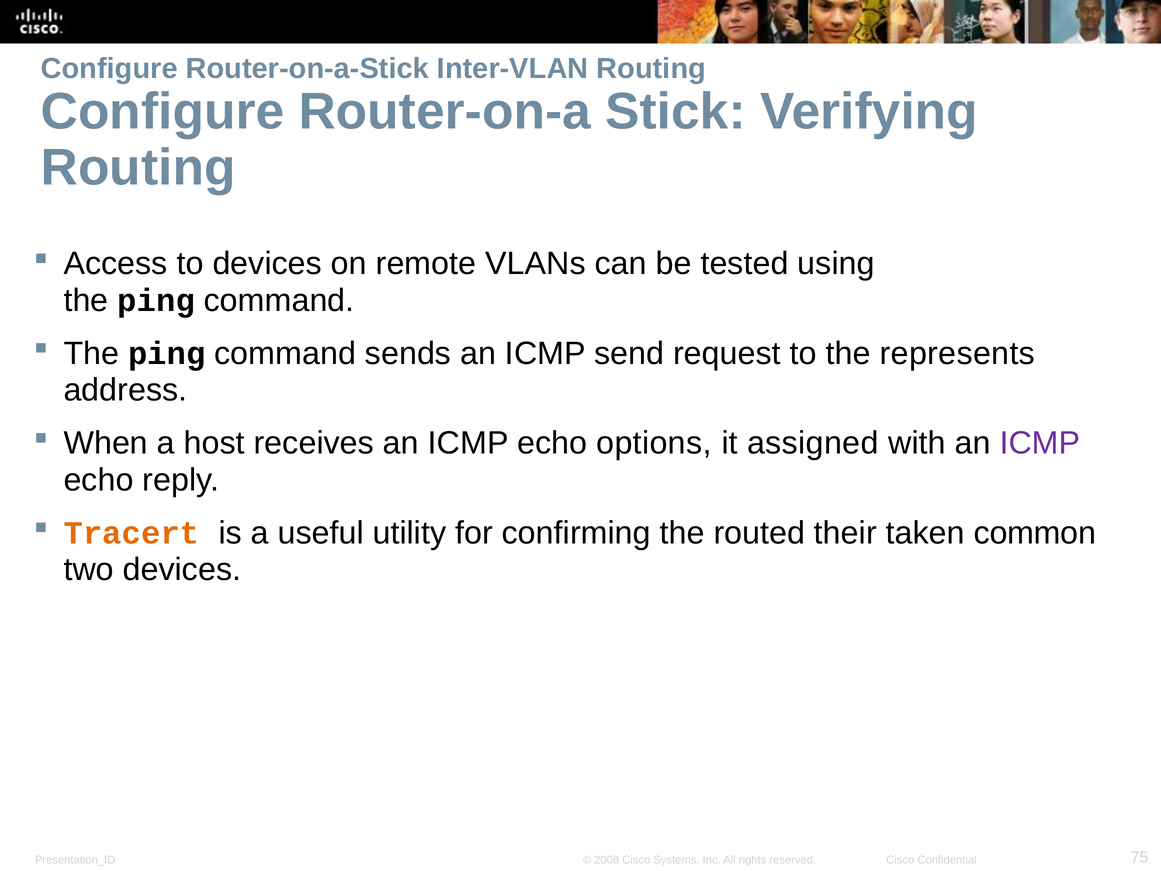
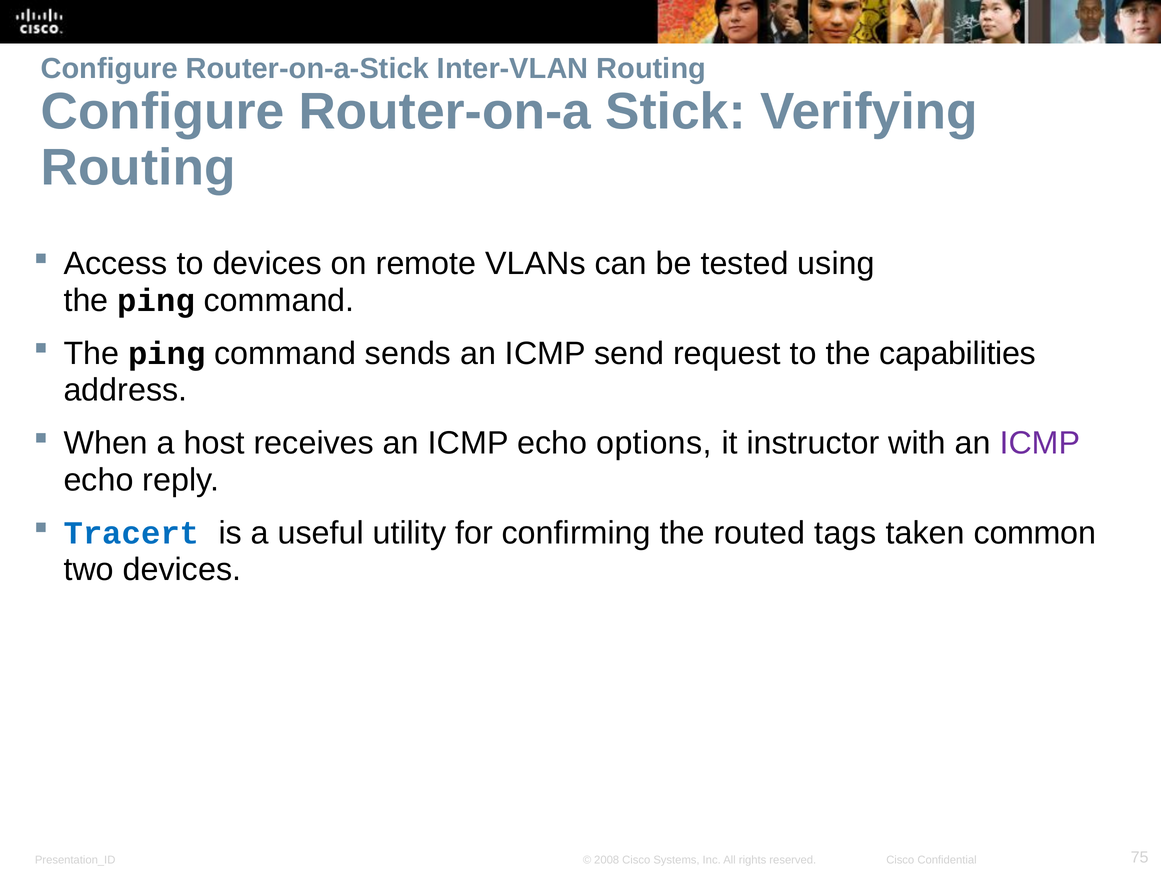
represents: represents -> capabilities (958, 353)
assigned: assigned -> instructor (813, 443)
Tracert colour: orange -> blue (131, 533)
their: their -> tags (845, 533)
